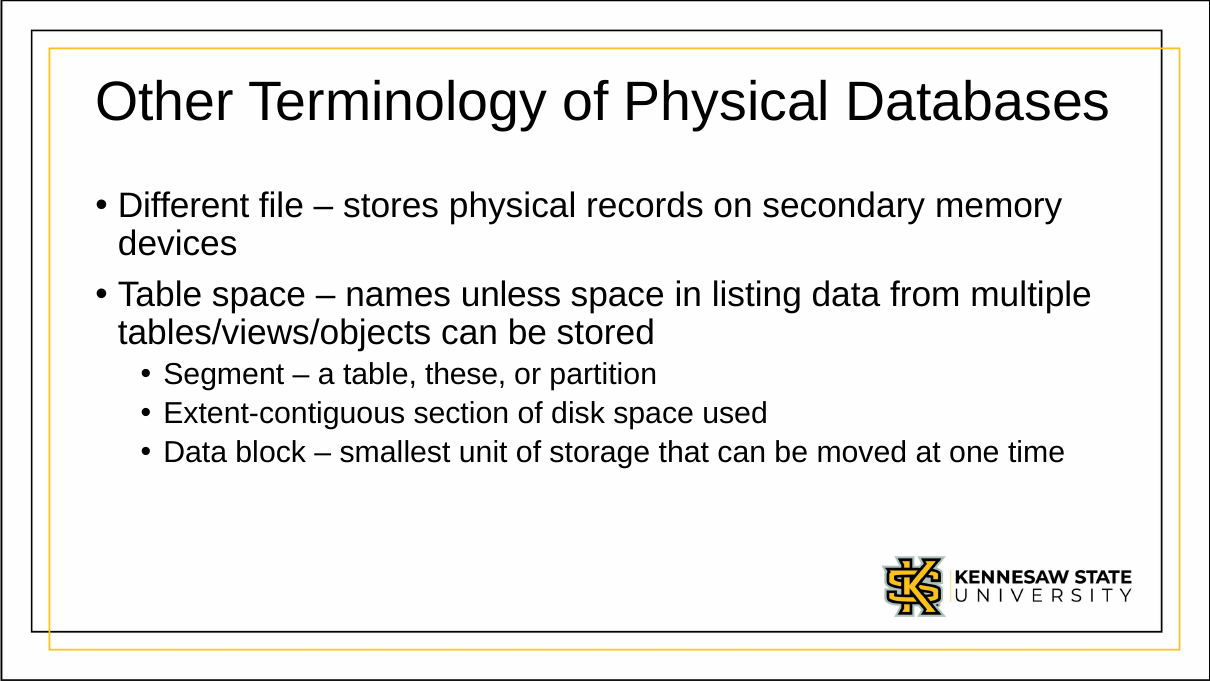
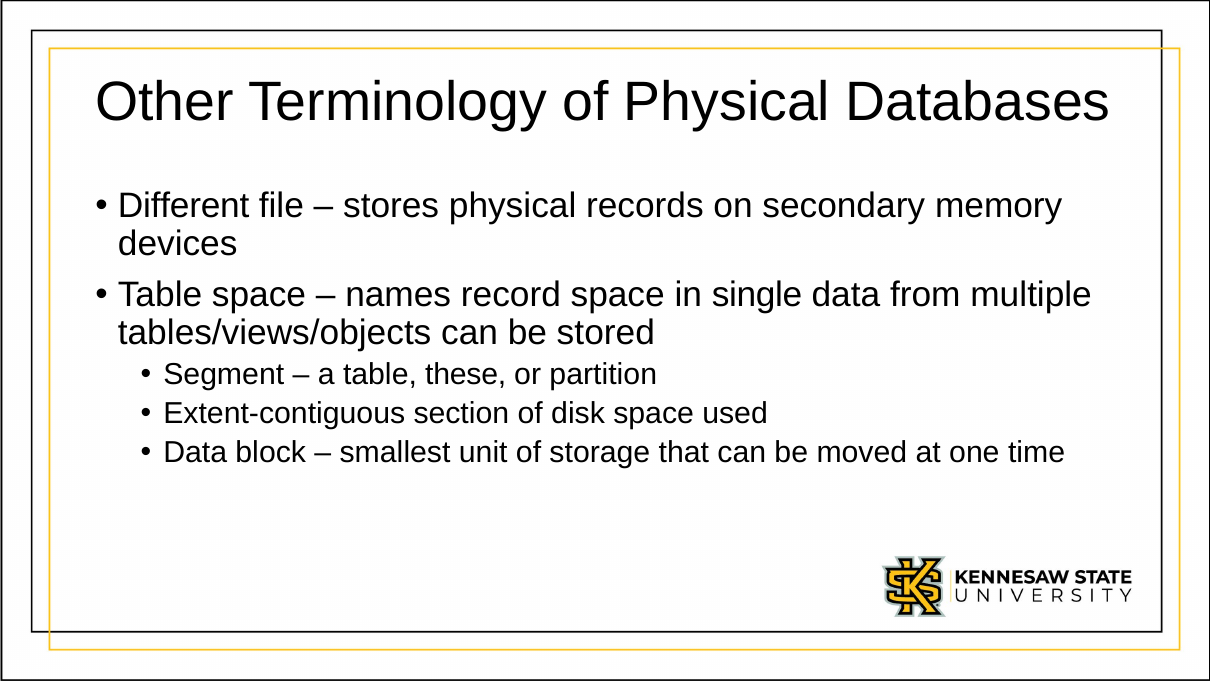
unless: unless -> record (511, 295)
listing: listing -> single (757, 295)
